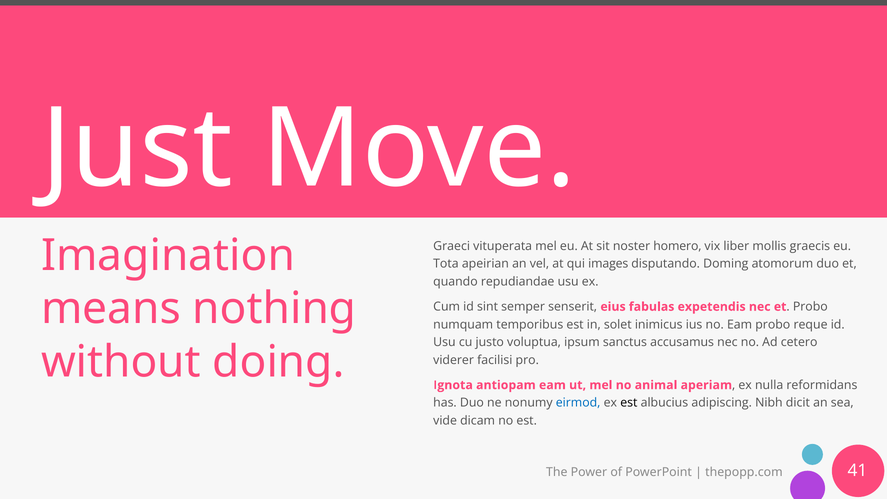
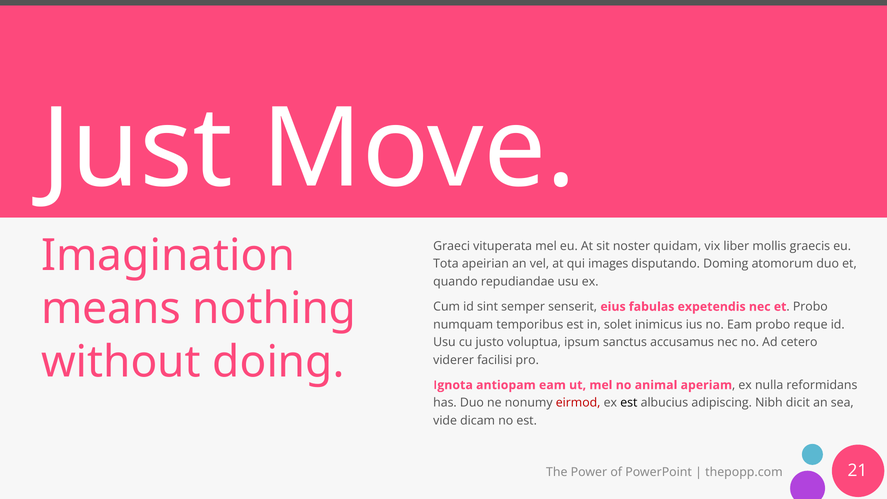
homero: homero -> quidam (677, 246)
eirmod colour: blue -> red (578, 403)
41: 41 -> 21 (857, 471)
